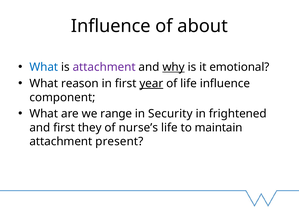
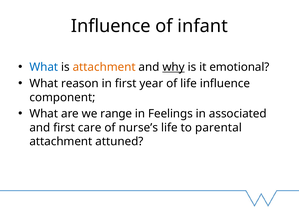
about: about -> infant (203, 26)
attachment colour: purple -> orange (104, 67)
year underline: present -> none (151, 84)
Security: Security -> Feelings (170, 114)
frightened: frightened -> associated (238, 114)
they: they -> care (90, 128)
maintain: maintain -> parental (219, 128)
present: present -> attuned (119, 142)
